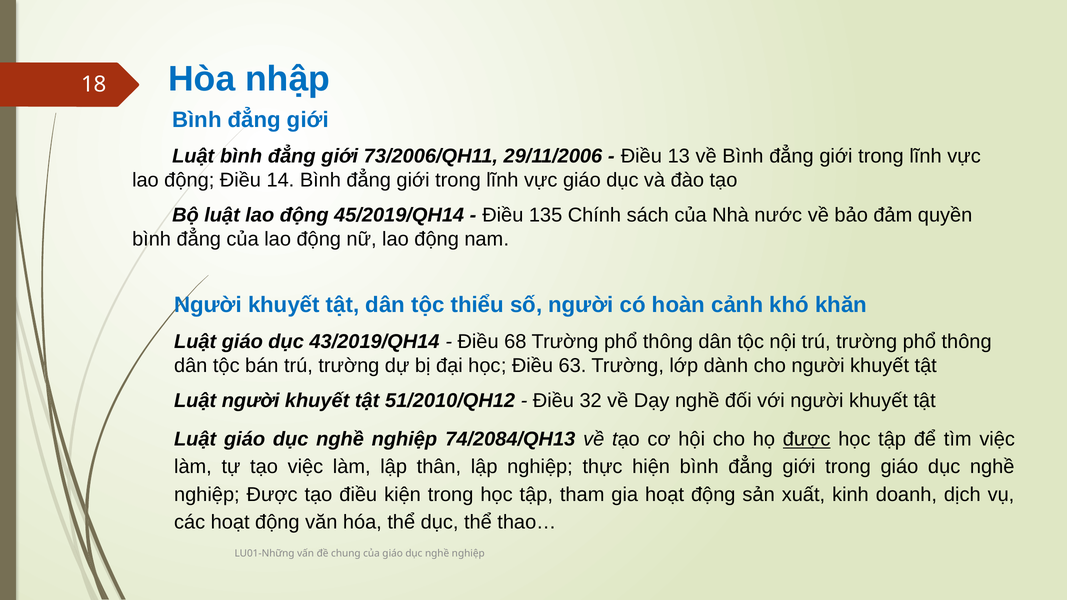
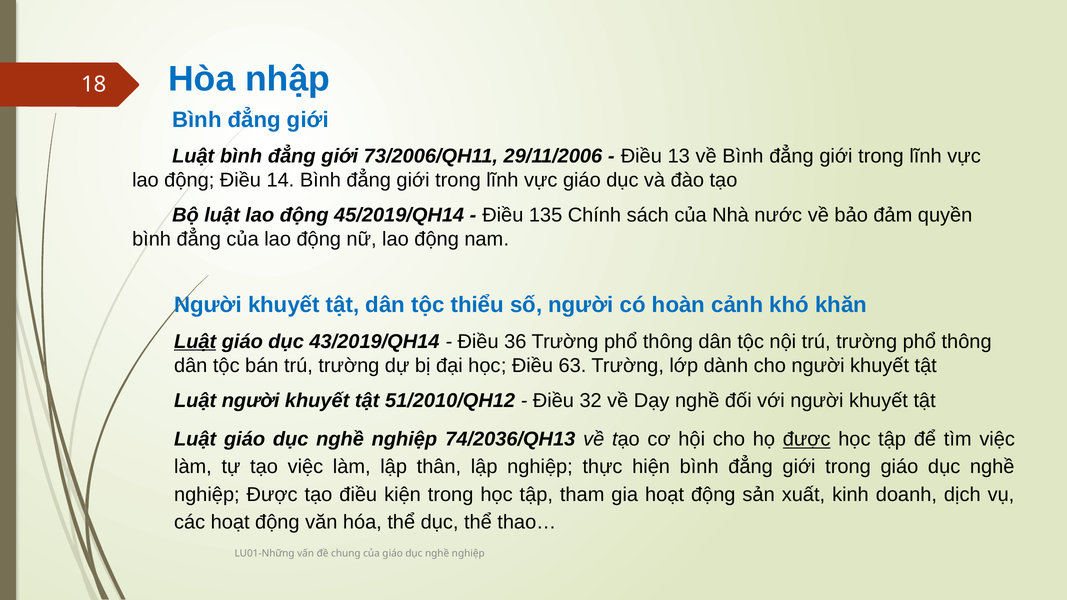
Luật underline: none -> present (195, 342)
68: 68 -> 36 (515, 342)
74/2084/QH13: 74/2084/QH13 -> 74/2036/QH13 (510, 439)
